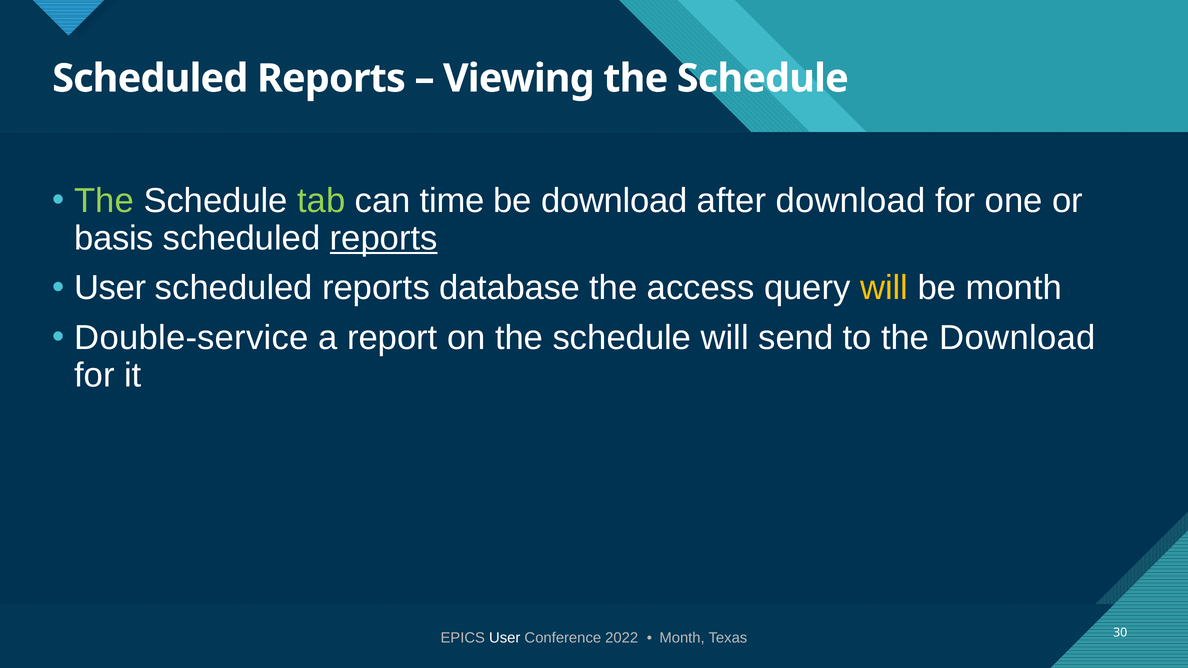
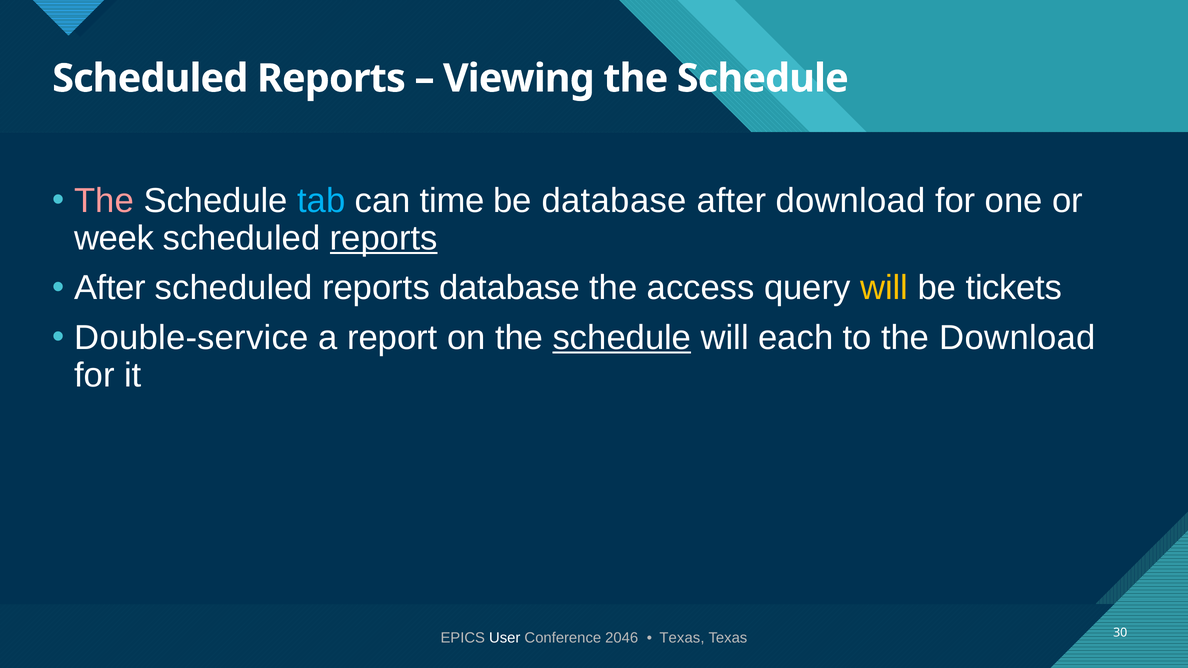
The colour: light green -> pink (104, 201)
tab colour: light green -> light blue (321, 201)
be download: download -> database (614, 201)
basis: basis -> week (114, 238)
User: User -> After (110, 288)
be month: month -> tickets (1014, 288)
schedule underline: none -> present (622, 338)
send: send -> each (796, 338)
2022: 2022 -> 2046 (622, 638)
Month: Month -> Texas (682, 638)
